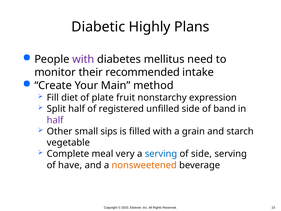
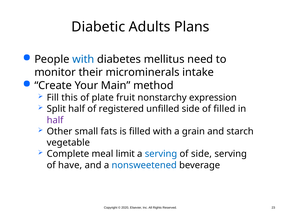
Highly: Highly -> Adults (150, 27)
with colour: purple -> blue (83, 59)
recommended: recommended -> microminerals (143, 72)
diet: diet -> this (70, 97)
of band: band -> filled (224, 109)
sips: sips -> fats (109, 131)
very: very -> limit (125, 154)
nonsweetened colour: orange -> blue (144, 165)
